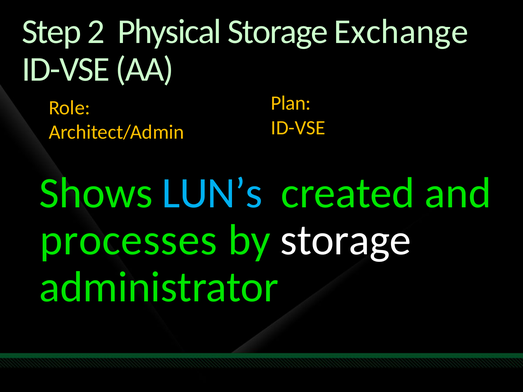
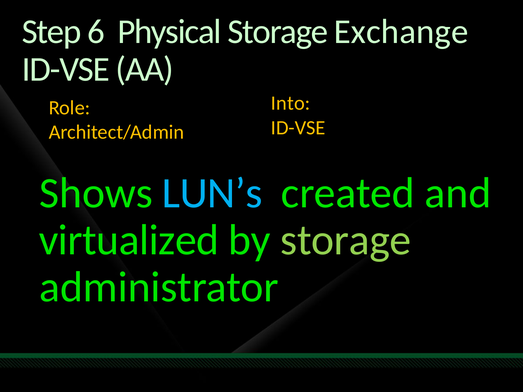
2: 2 -> 6 (96, 32)
Plan: Plan -> Into (291, 103)
processes: processes -> virtualized (129, 240)
storage colour: white -> light green (346, 240)
